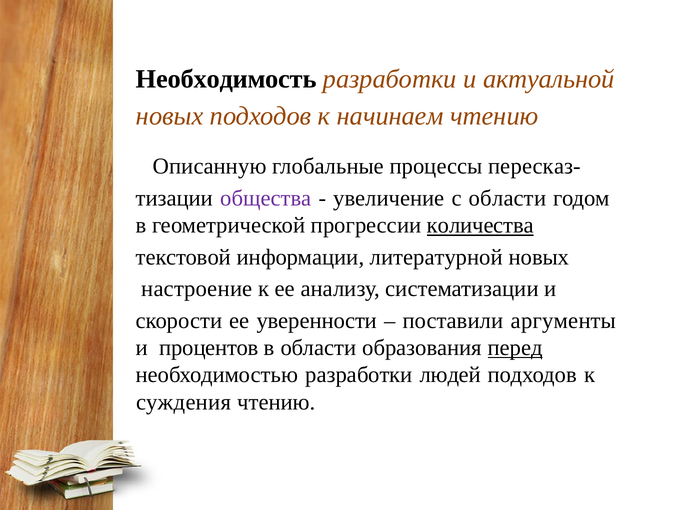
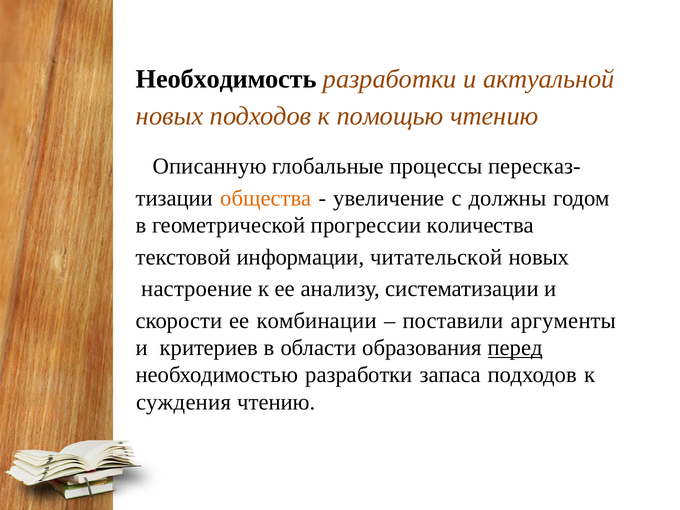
начинаем: начинаем -> помощью (390, 116)
общества colour: purple -> orange (266, 198)
с области: области -> должны (508, 198)
количества underline: present -> none (480, 225)
литературной: литературной -> читательской (436, 257)
уверенности: уверенности -> комбинации (317, 321)
процентов: процентов -> критериев (209, 348)
людей: людей -> запаса (450, 375)
